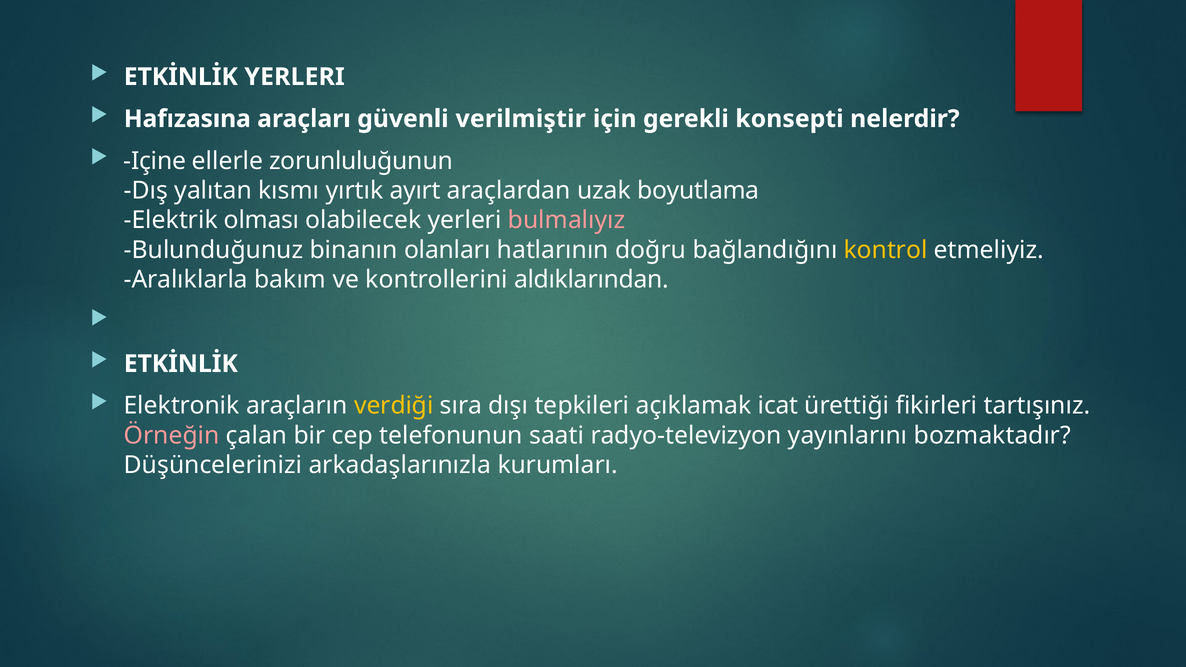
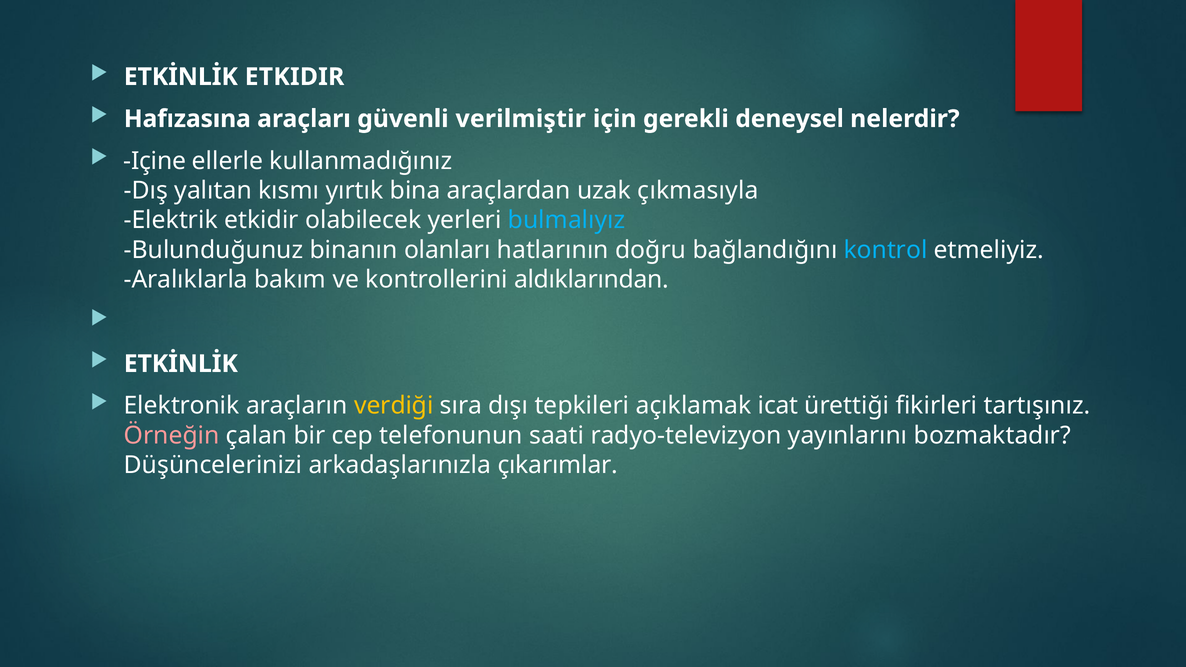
ETKİNLİK YERLERI: YERLERI -> ETKIDIR (295, 77)
konsepti: konsepti -> deneysel (790, 119)
zorunluluğunun: zorunluluğunun -> kullanmadığınız (361, 161)
ayırt: ayırt -> bina (415, 191)
boyutlama: boyutlama -> çıkmasıyla (698, 191)
Elektrik olması: olması -> etkidir (261, 220)
bulmalıyız colour: pink -> light blue (567, 220)
kontrol colour: yellow -> light blue (886, 250)
kurumları: kurumları -> çıkarımlar (558, 465)
